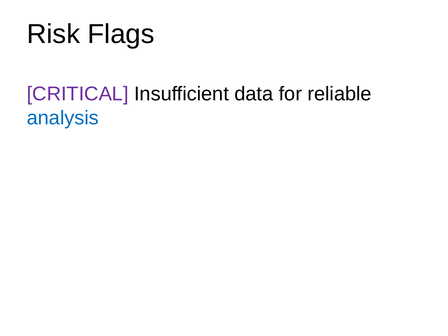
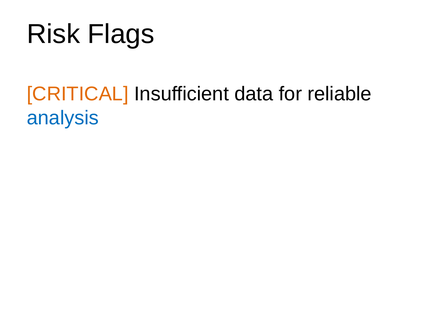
CRITICAL colour: purple -> orange (78, 94)
